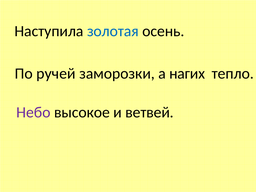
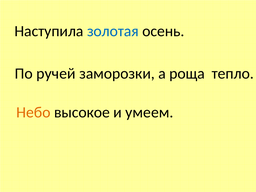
нагих: нагих -> роща (187, 73)
Небо colour: purple -> orange (33, 112)
ветвей: ветвей -> умеем (149, 112)
